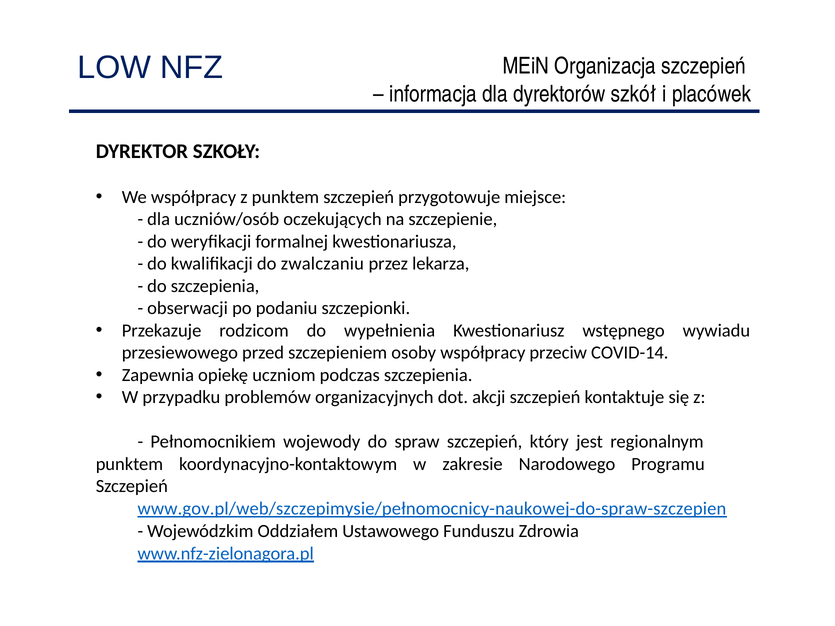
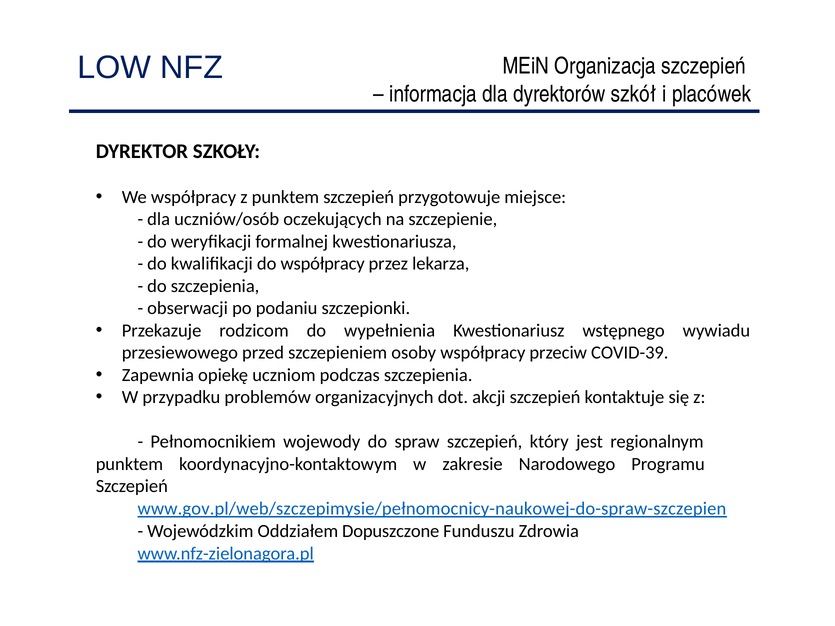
do zwalczaniu: zwalczaniu -> współpracy (323, 264)
COVID-14: COVID-14 -> COVID-39 (630, 353)
Ustawowego: Ustawowego -> Dopuszczone (391, 531)
